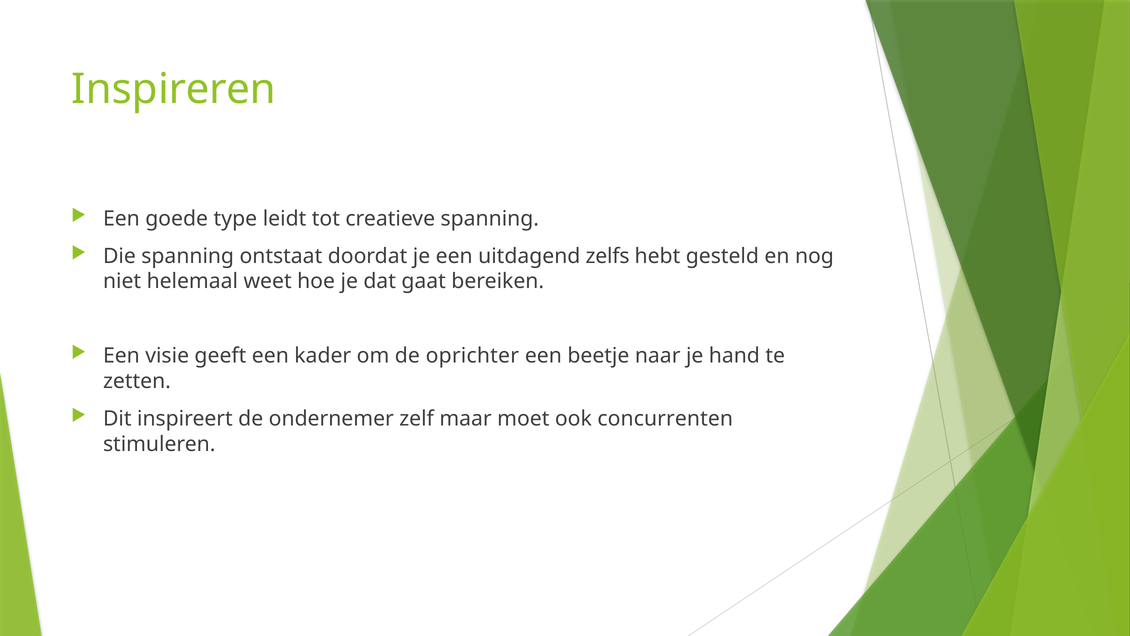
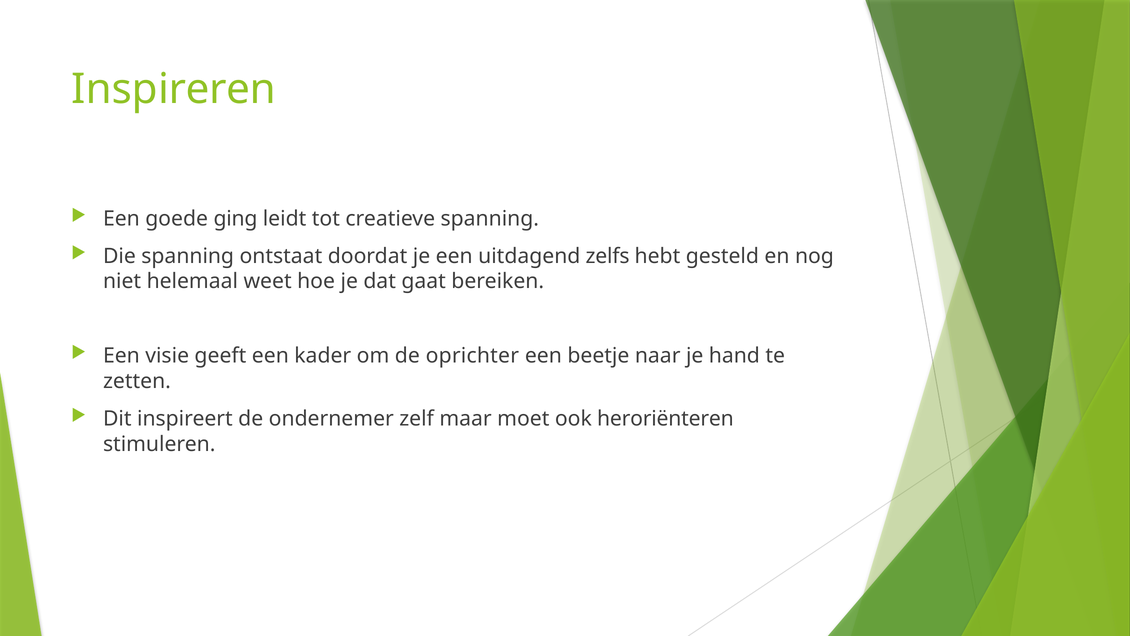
type: type -> ging (236, 219)
concurrenten: concurrenten -> heroriënteren (665, 418)
